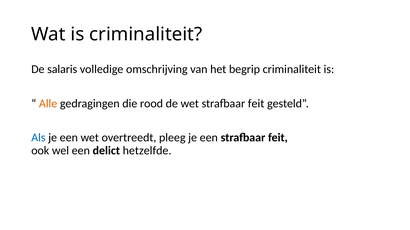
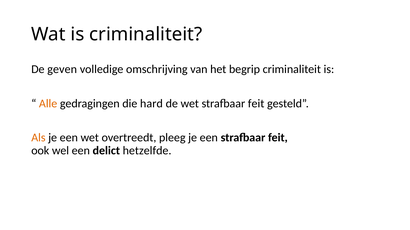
salaris: salaris -> geven (62, 69)
rood: rood -> hard (151, 104)
Als colour: blue -> orange (38, 138)
